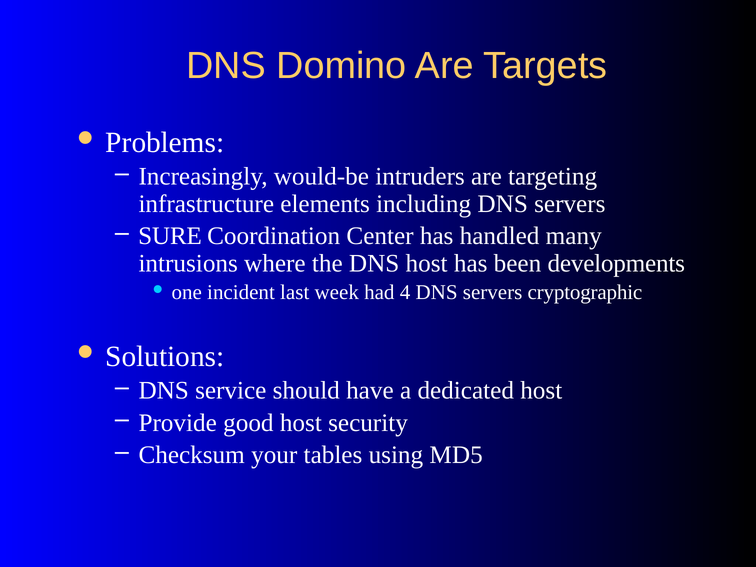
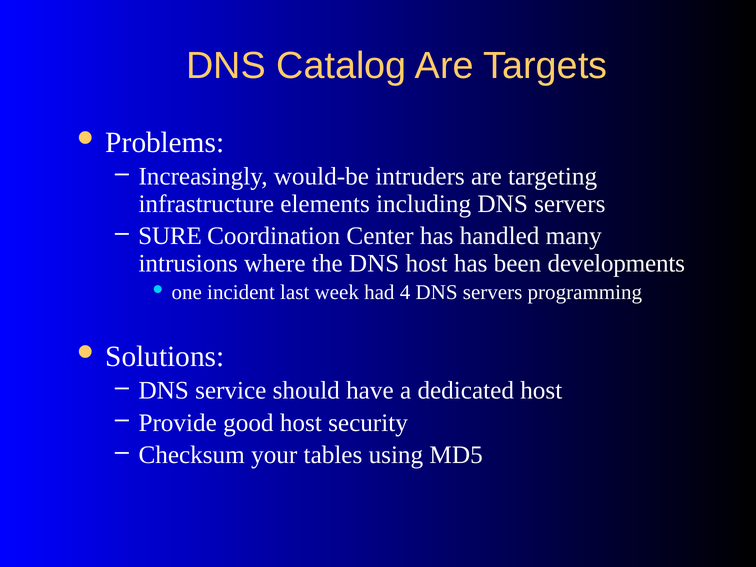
Domino: Domino -> Catalog (341, 66)
cryptographic: cryptographic -> programming (585, 292)
